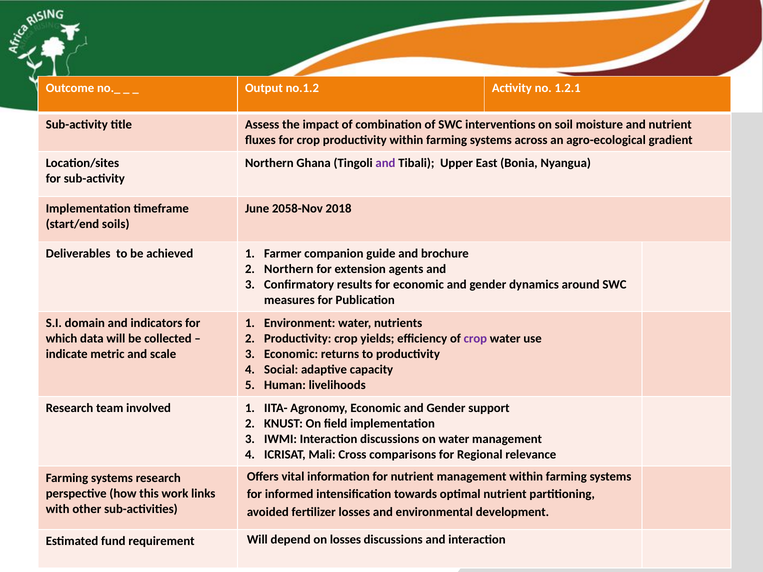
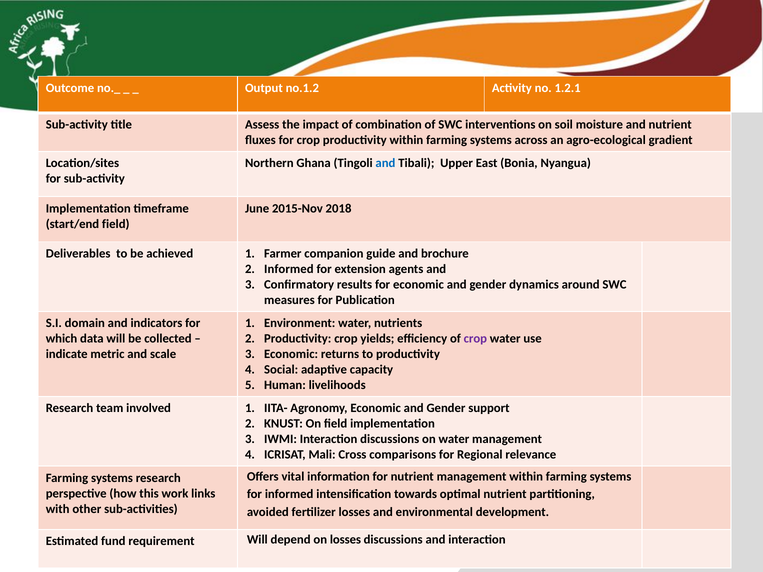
and colour: purple -> blue (385, 163)
2058-Nov: 2058-Nov -> 2015-Nov (297, 208)
start/end soils: soils -> field (116, 224)
Northern: Northern -> Informed (289, 269)
